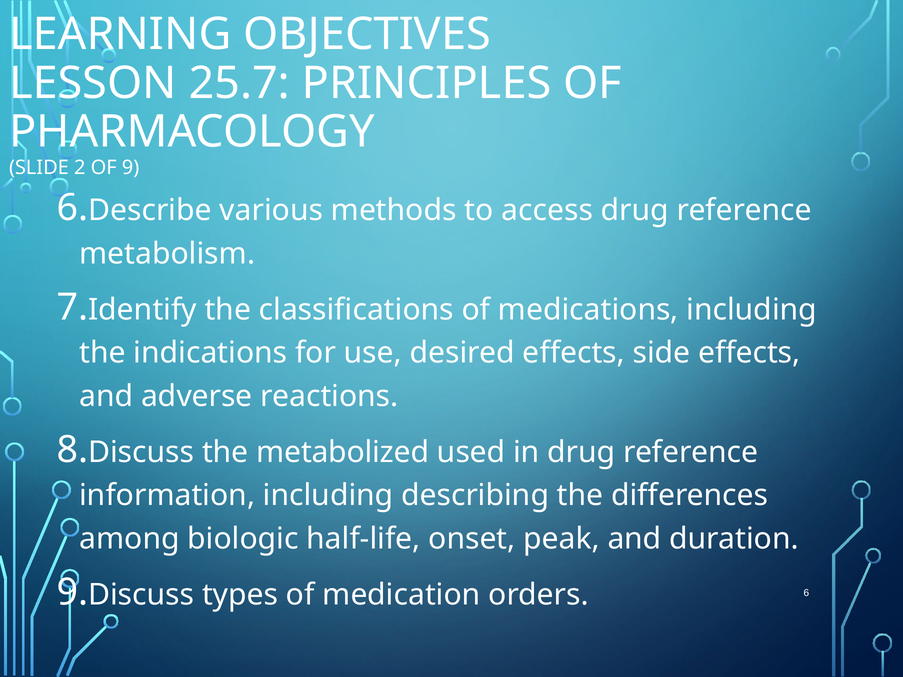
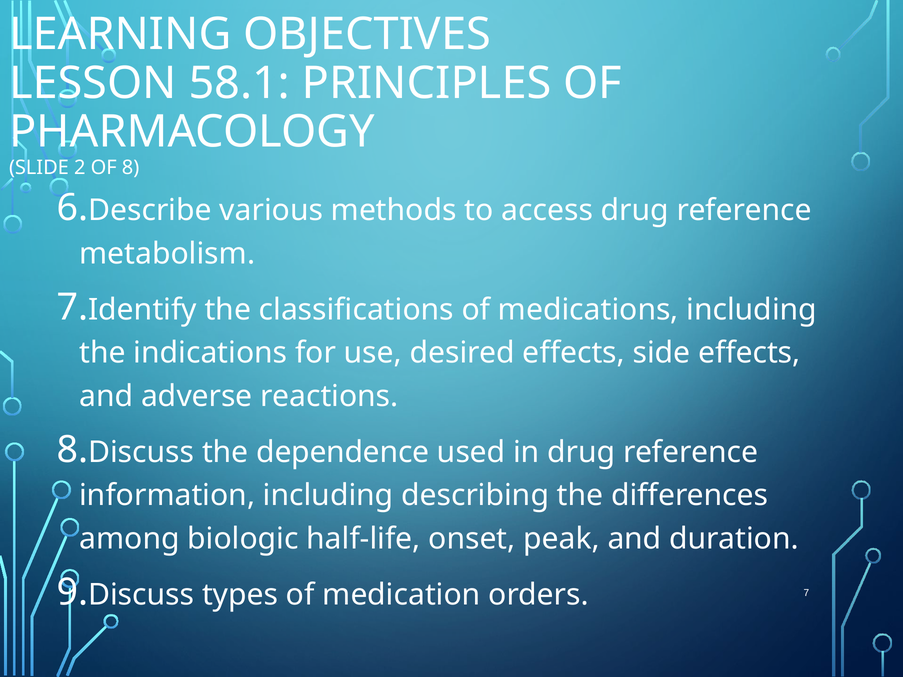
25.7: 25.7 -> 58.1 (239, 83)
OF 9: 9 -> 8 (131, 167)
metabolized: metabolized -> dependence (343, 452)
orders 6: 6 -> 7 (806, 593)
